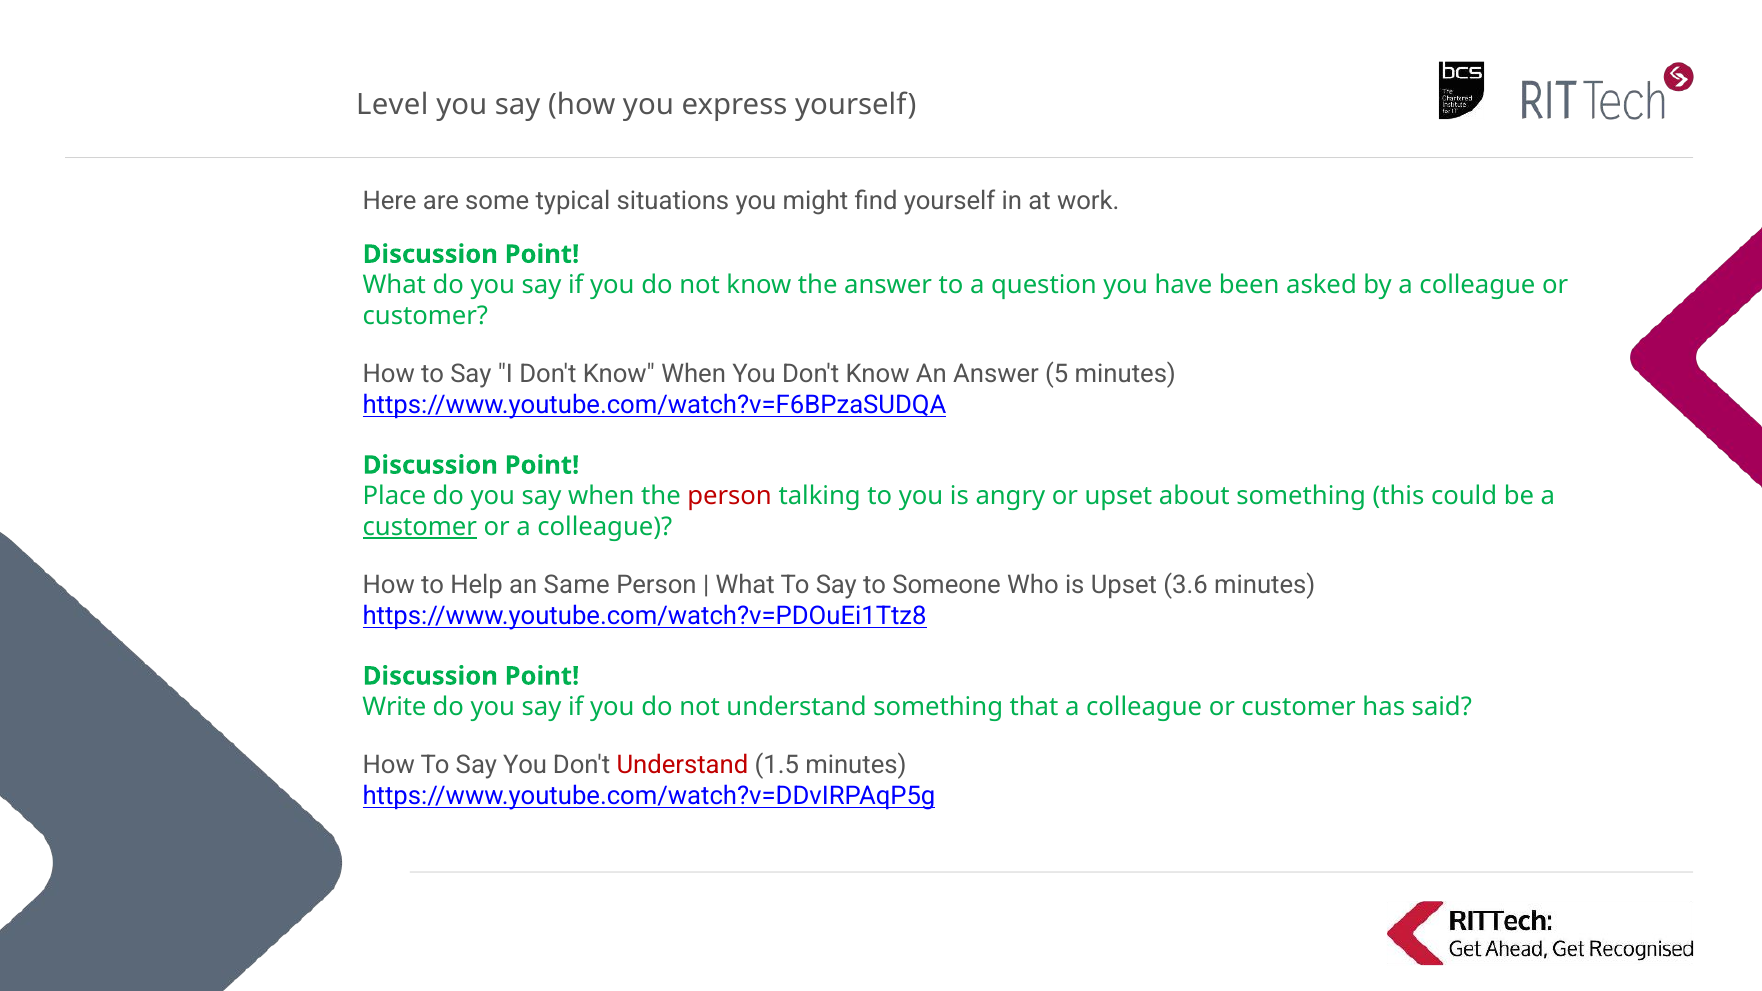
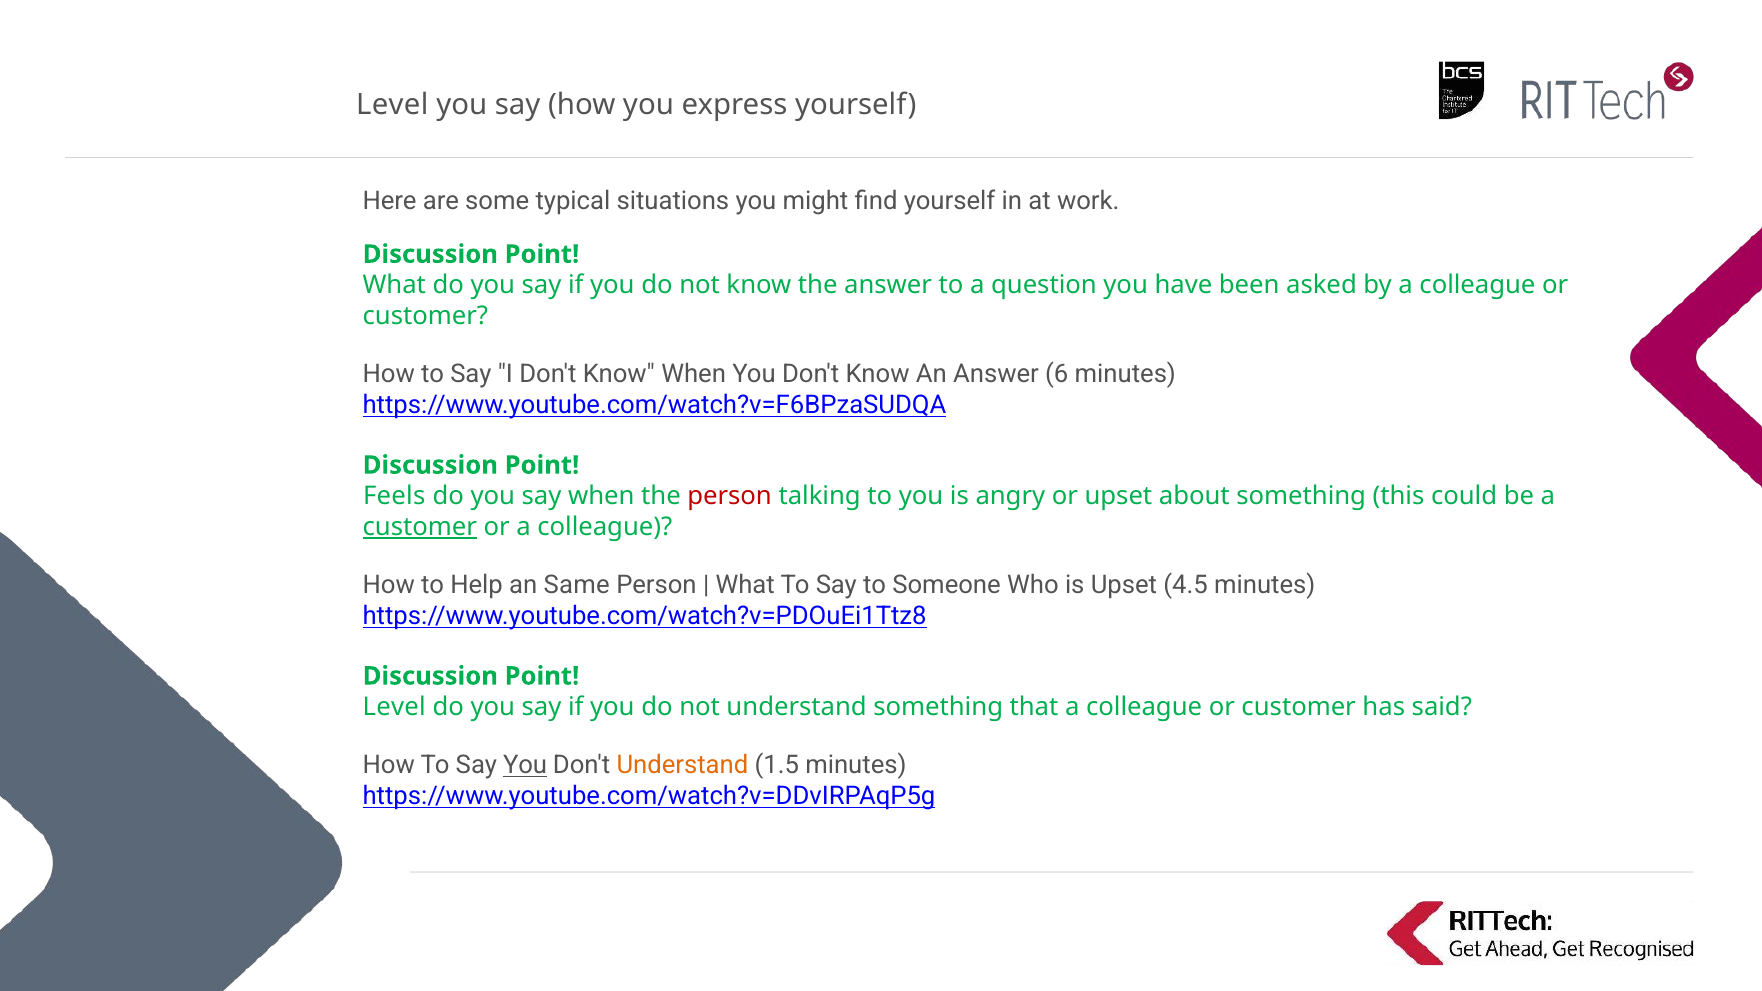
5: 5 -> 6 (1057, 374)
Place: Place -> Feels (394, 496)
3.6: 3.6 -> 4.5 (1186, 585)
Write: Write -> Level (394, 707)
You underline: none -> present (525, 765)
Understand colour: red -> orange (682, 765)
